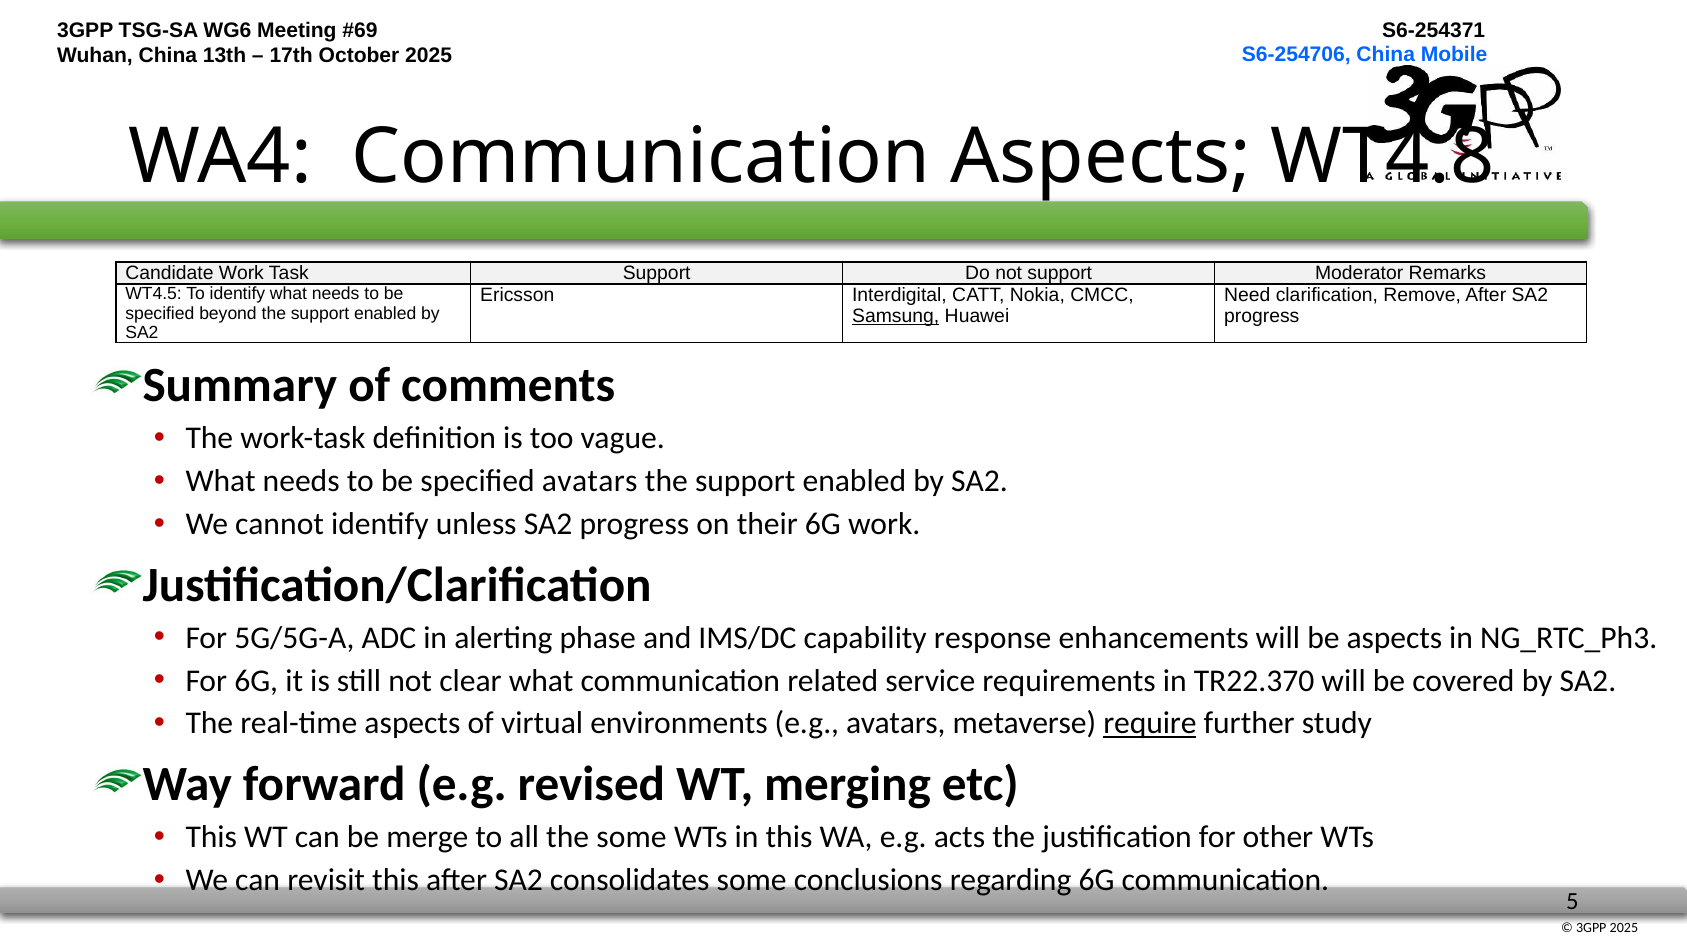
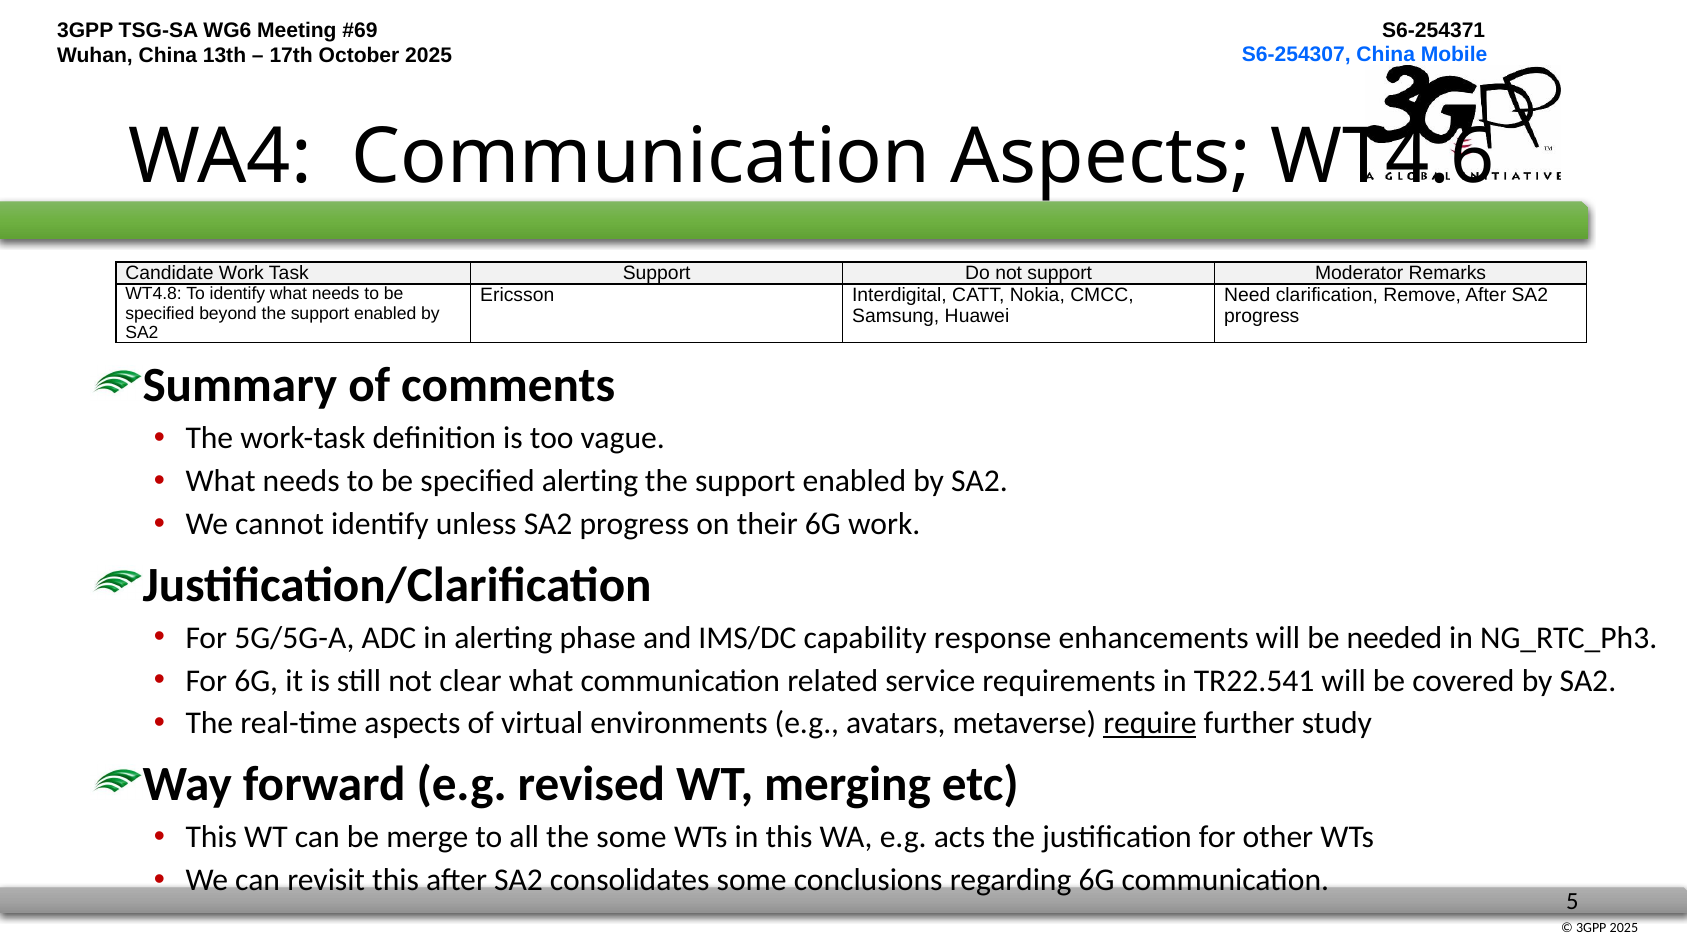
S6-254706: S6-254706 -> S6-254307 (1296, 54)
WT4.8: WT4.8 -> WT4.6 (1383, 157)
WT4.5: WT4.5 -> WT4.8 (154, 294)
Samsung underline: present -> none (896, 316)
specified avatars: avatars -> alerting (590, 481)
be aspects: aspects -> needed (1394, 638)
TR22.370: TR22.370 -> TR22.541 (1254, 681)
